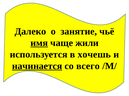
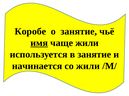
Далеко: Далеко -> Коробе (30, 32)
в хочешь: хочешь -> занятие (94, 55)
начинается underline: present -> none (37, 66)
со всего: всего -> жили (88, 66)
